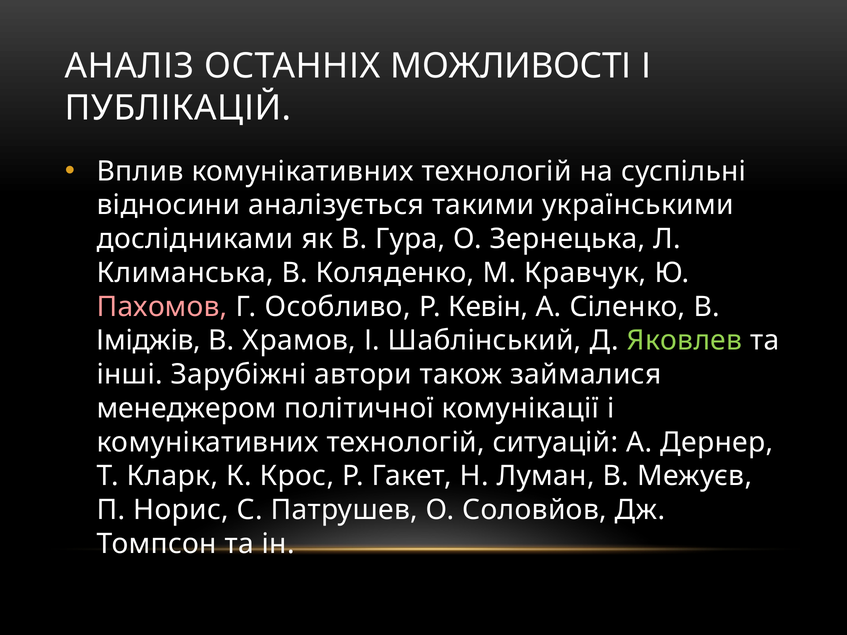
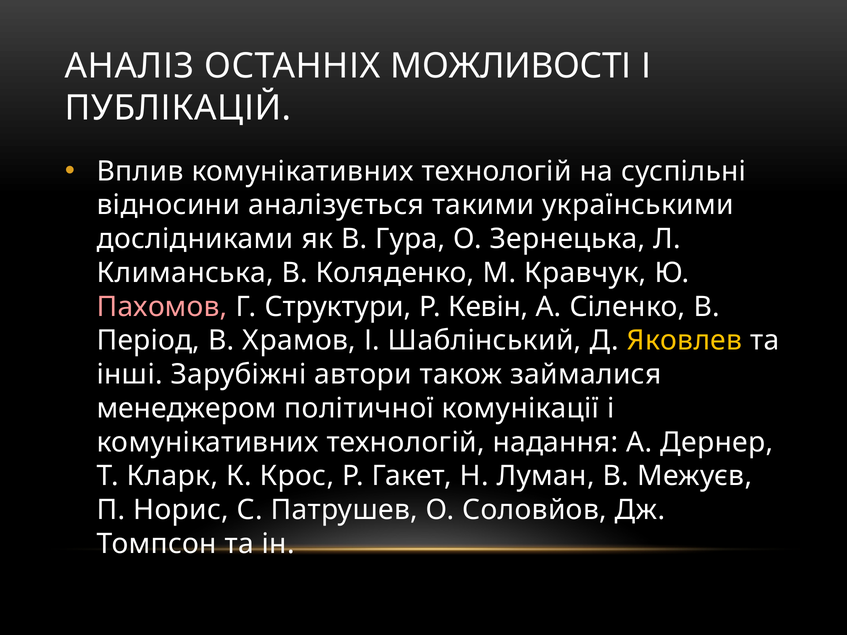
Особливо: Особливо -> Структури (338, 307)
Іміджів: Іміджів -> Період (148, 341)
Яковлев colour: light green -> yellow (684, 341)
ситуацій: ситуацій -> надання (555, 442)
